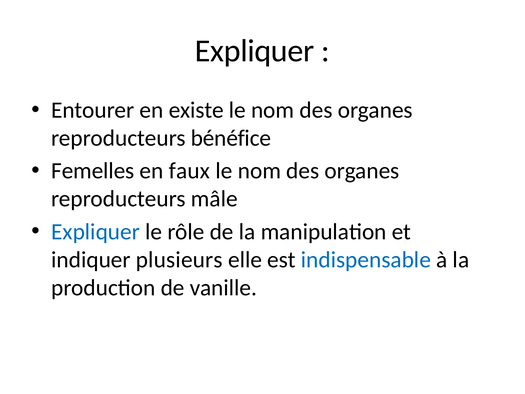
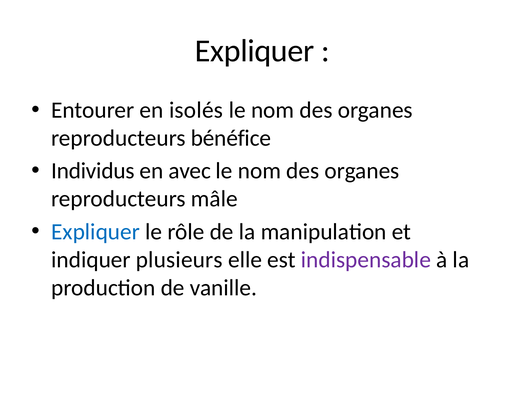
existe: existe -> isolés (196, 110)
Femelles: Femelles -> Individus (93, 171)
faux: faux -> avec (190, 171)
indispensable colour: blue -> purple (366, 260)
